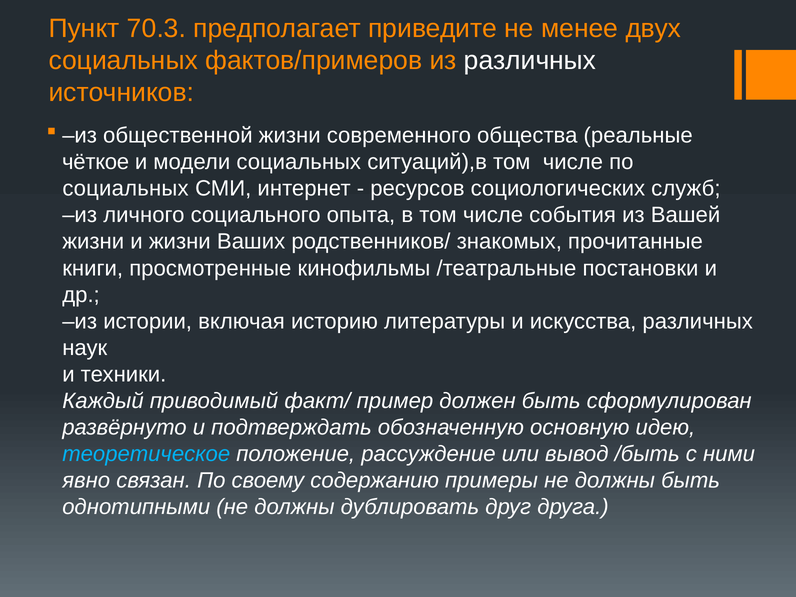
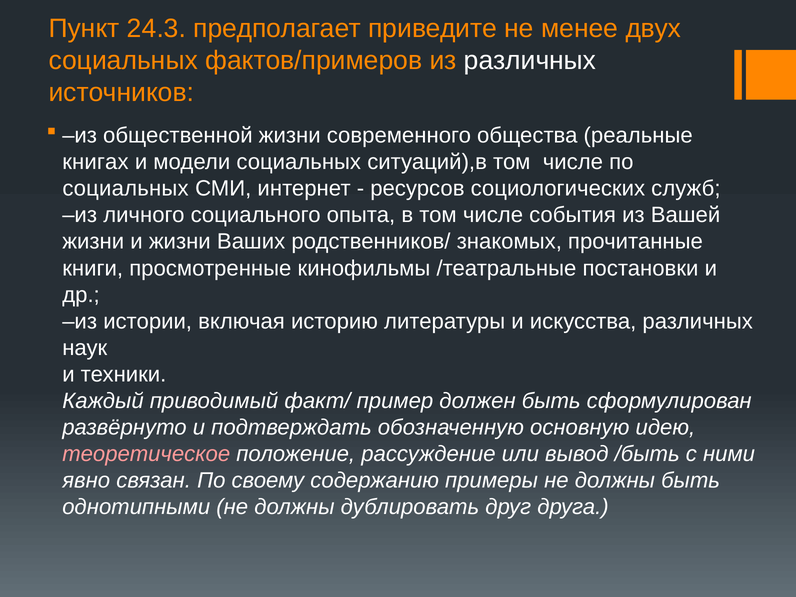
70.3: 70.3 -> 24.3 (156, 29)
чёткое: чёткое -> книгах (95, 162)
теоретическое colour: light blue -> pink (146, 454)
